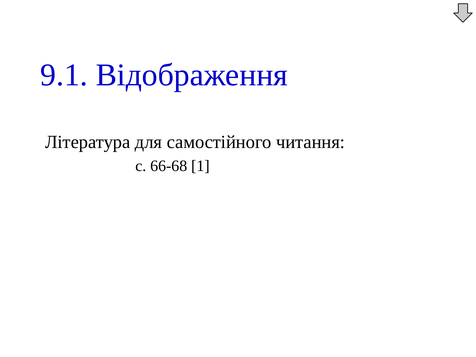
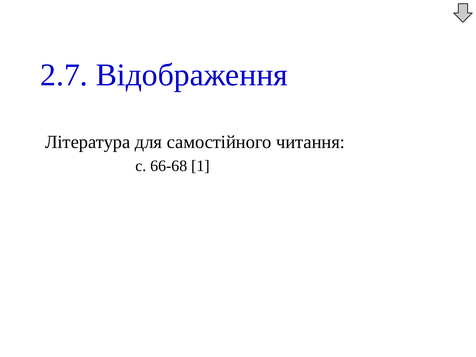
9.1: 9.1 -> 2.7 (64, 75)
